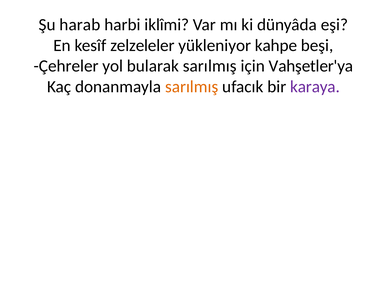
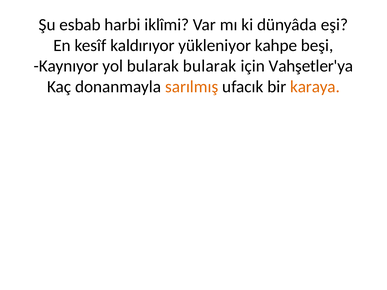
harab: harab -> esbab (80, 25)
zelzeleler: zelzeleler -> kaldırıyor (142, 45)
Çehreler: Çehreler -> Kaynıyor (66, 66)
bularak sarılmış: sarılmış -> bularak (210, 66)
karaya colour: purple -> orange (315, 87)
